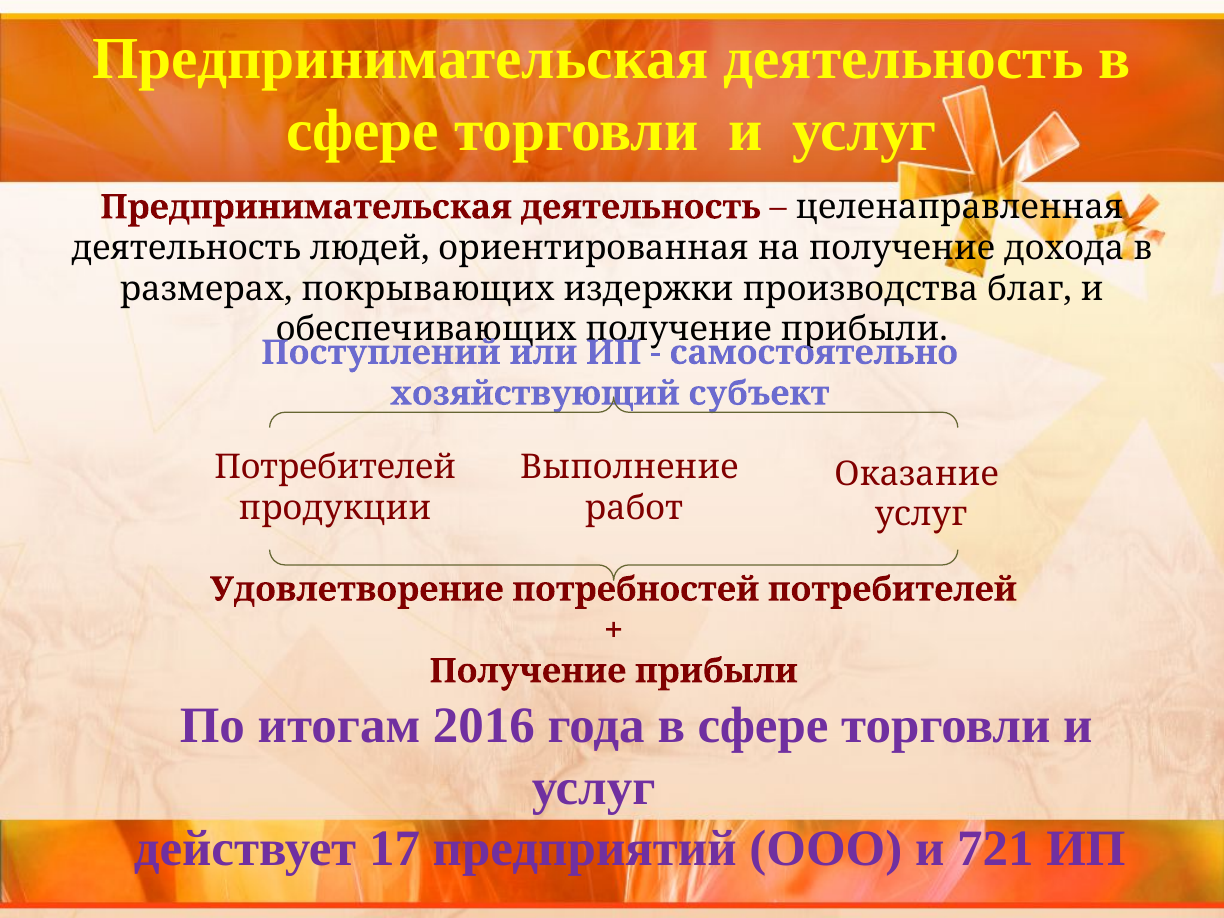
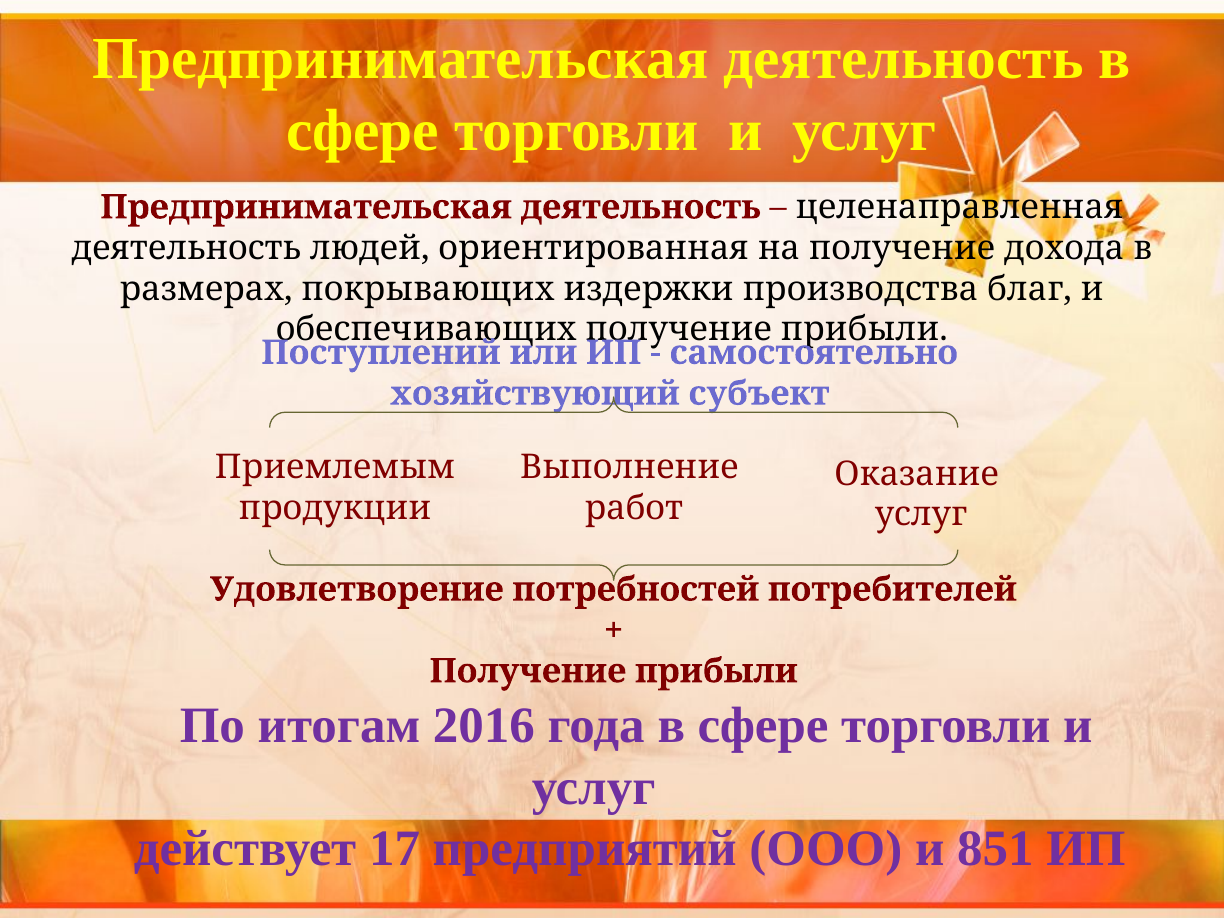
Потребителей: Потребителей -> Приемлемым (335, 467)
721: 721 -> 851 (995, 849)
